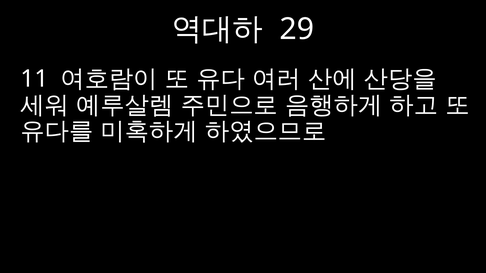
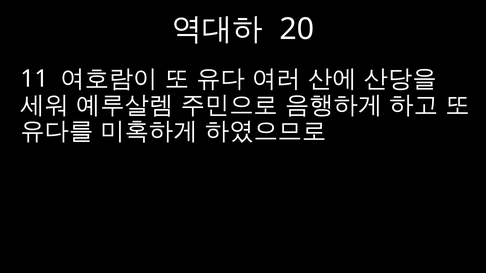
29: 29 -> 20 (297, 29)
